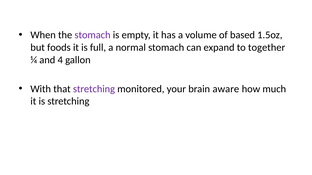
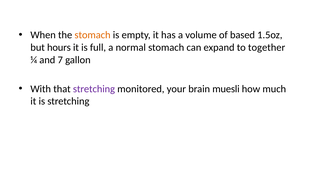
stomach colour: purple -> orange (93, 35)
foods: foods -> hours (59, 48)
4: 4 -> 7 (60, 60)
aware: aware -> muesli (226, 89)
